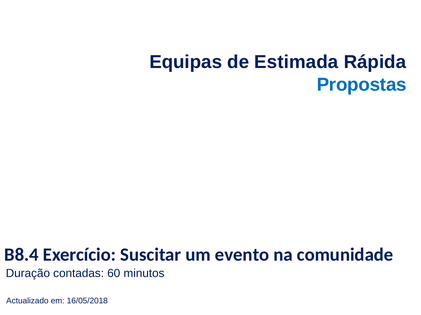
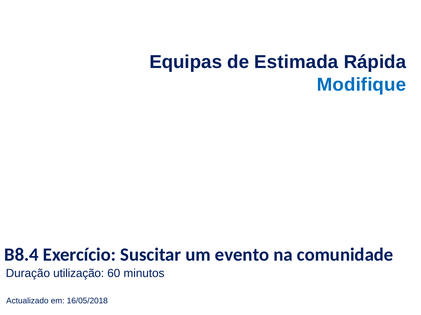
Propostas: Propostas -> Modifique (362, 85)
contadas: contadas -> utilização (79, 274)
